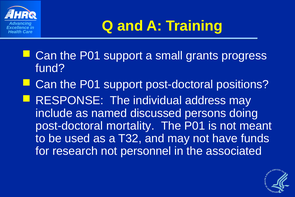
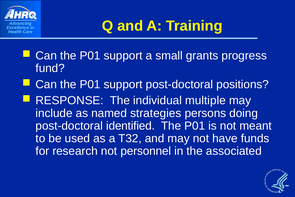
address: address -> multiple (205, 100)
discussed: discussed -> strategies (156, 113)
mortality: mortality -> identified (131, 126)
